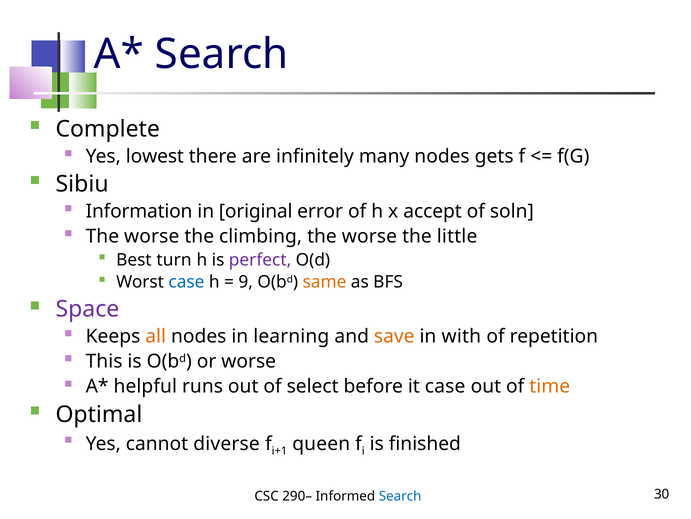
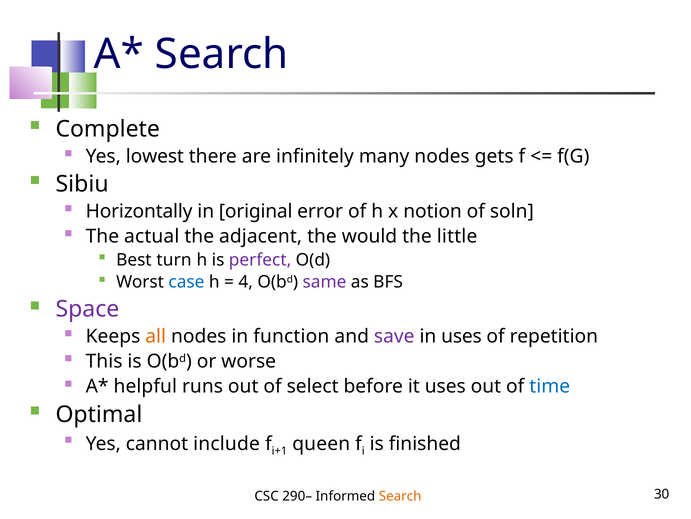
Information: Information -> Horizontally (139, 211)
accept: accept -> notion (433, 211)
worse: worse -> actual (152, 236)
climbing: climbing -> adjacent (261, 236)
worse: worse -> would (370, 236)
9: 9 -> 4 (246, 282)
same colour: orange -> purple (324, 282)
learning: learning -> function (291, 336)
save colour: orange -> purple (394, 336)
in with: with -> uses (462, 336)
it case: case -> uses (445, 386)
time colour: orange -> blue (550, 386)
diverse: diverse -> include (227, 443)
Search colour: blue -> orange (400, 496)
